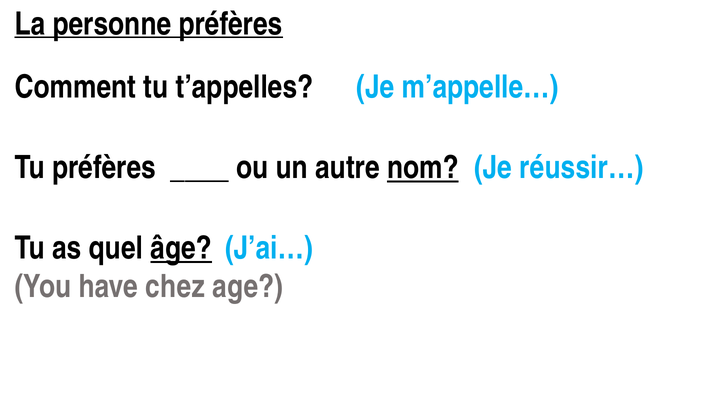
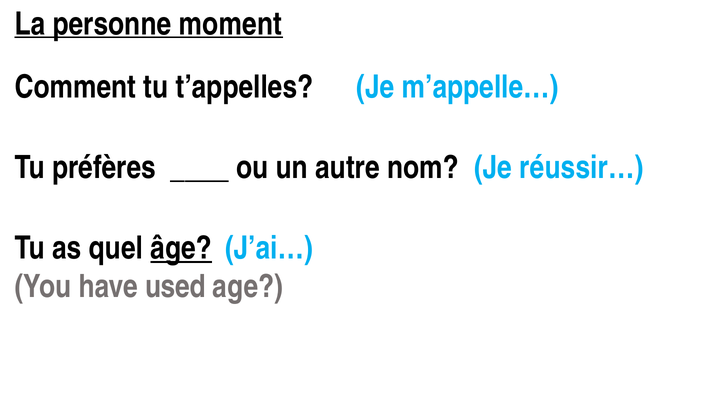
personne préfères: préfères -> moment (230, 24)
nom underline: present -> none (423, 168)
chez: chez -> used (175, 287)
